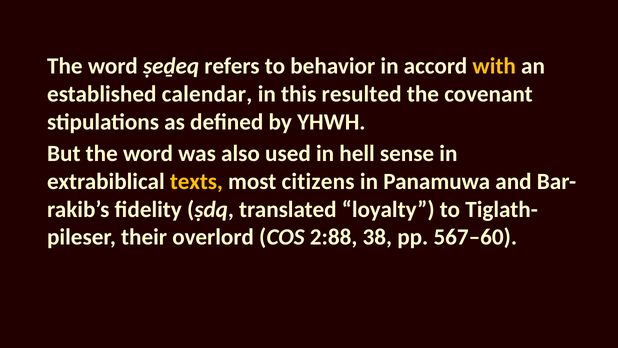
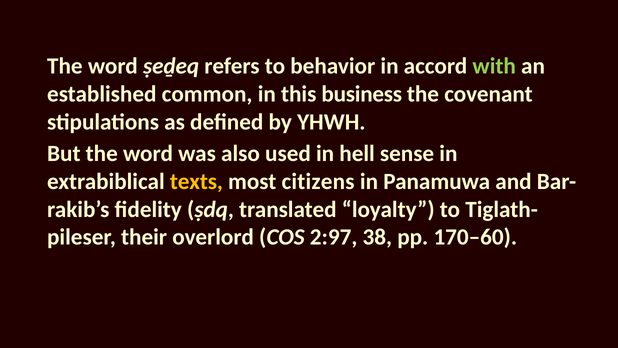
with colour: yellow -> light green (494, 66)
calendar: calendar -> common (207, 94)
resulted: resulted -> business (362, 94)
2:88: 2:88 -> 2:97 (334, 237)
567–60: 567–60 -> 170–60 (475, 237)
